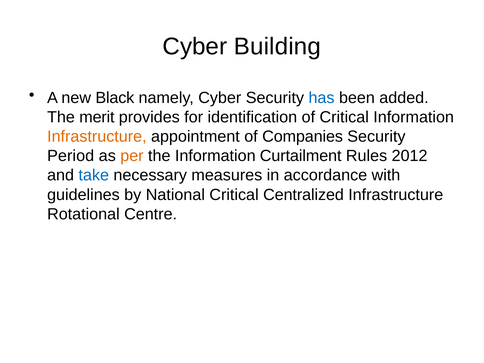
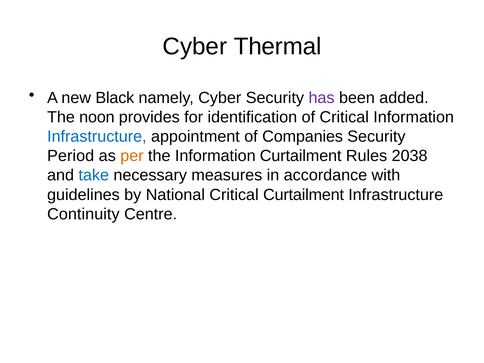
Building: Building -> Thermal (278, 46)
has colour: blue -> purple (322, 98)
merit: merit -> noon (97, 117)
Infrastructure colour: orange -> blue (97, 137)
2012: 2012 -> 2038 (410, 156)
Critical Centralized: Centralized -> Curtailment (304, 195)
Rotational: Rotational -> Continuity (83, 214)
